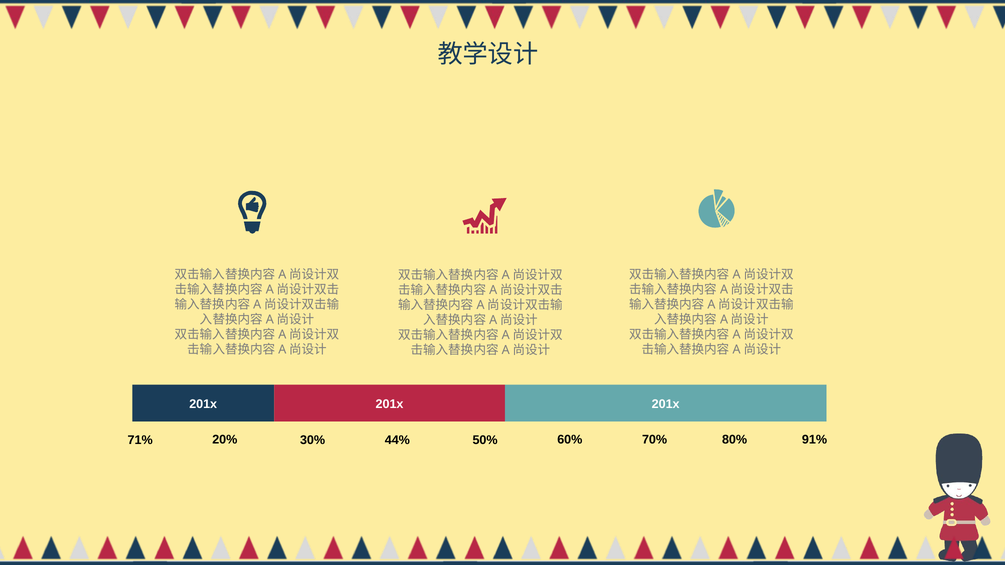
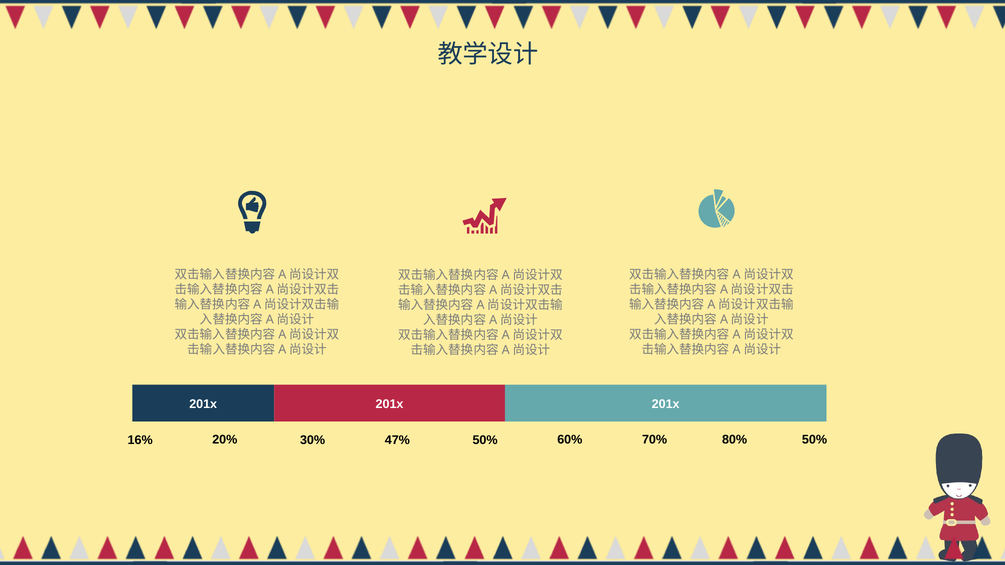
71%: 71% -> 16% (140, 440)
44%: 44% -> 47% (397, 440)
80% 91%: 91% -> 50% (815, 440)
